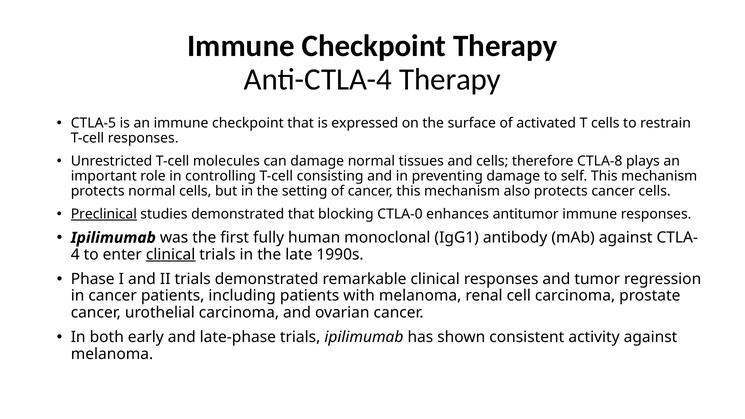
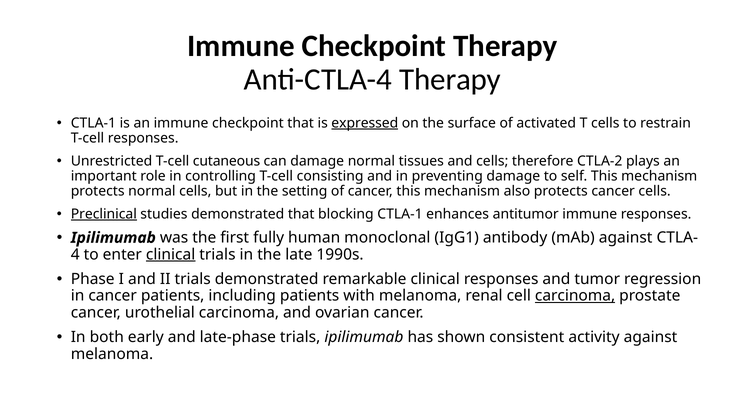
CTLA-5: CTLA-5 -> CTLA-1 (93, 123)
expressed underline: none -> present (365, 123)
molecules: molecules -> cutaneous (227, 161)
CTLA-8: CTLA-8 -> CTLA-2 (600, 161)
blocking CTLA-0: CTLA-0 -> CTLA-1 (400, 214)
carcinoma underline: none -> present (575, 296)
